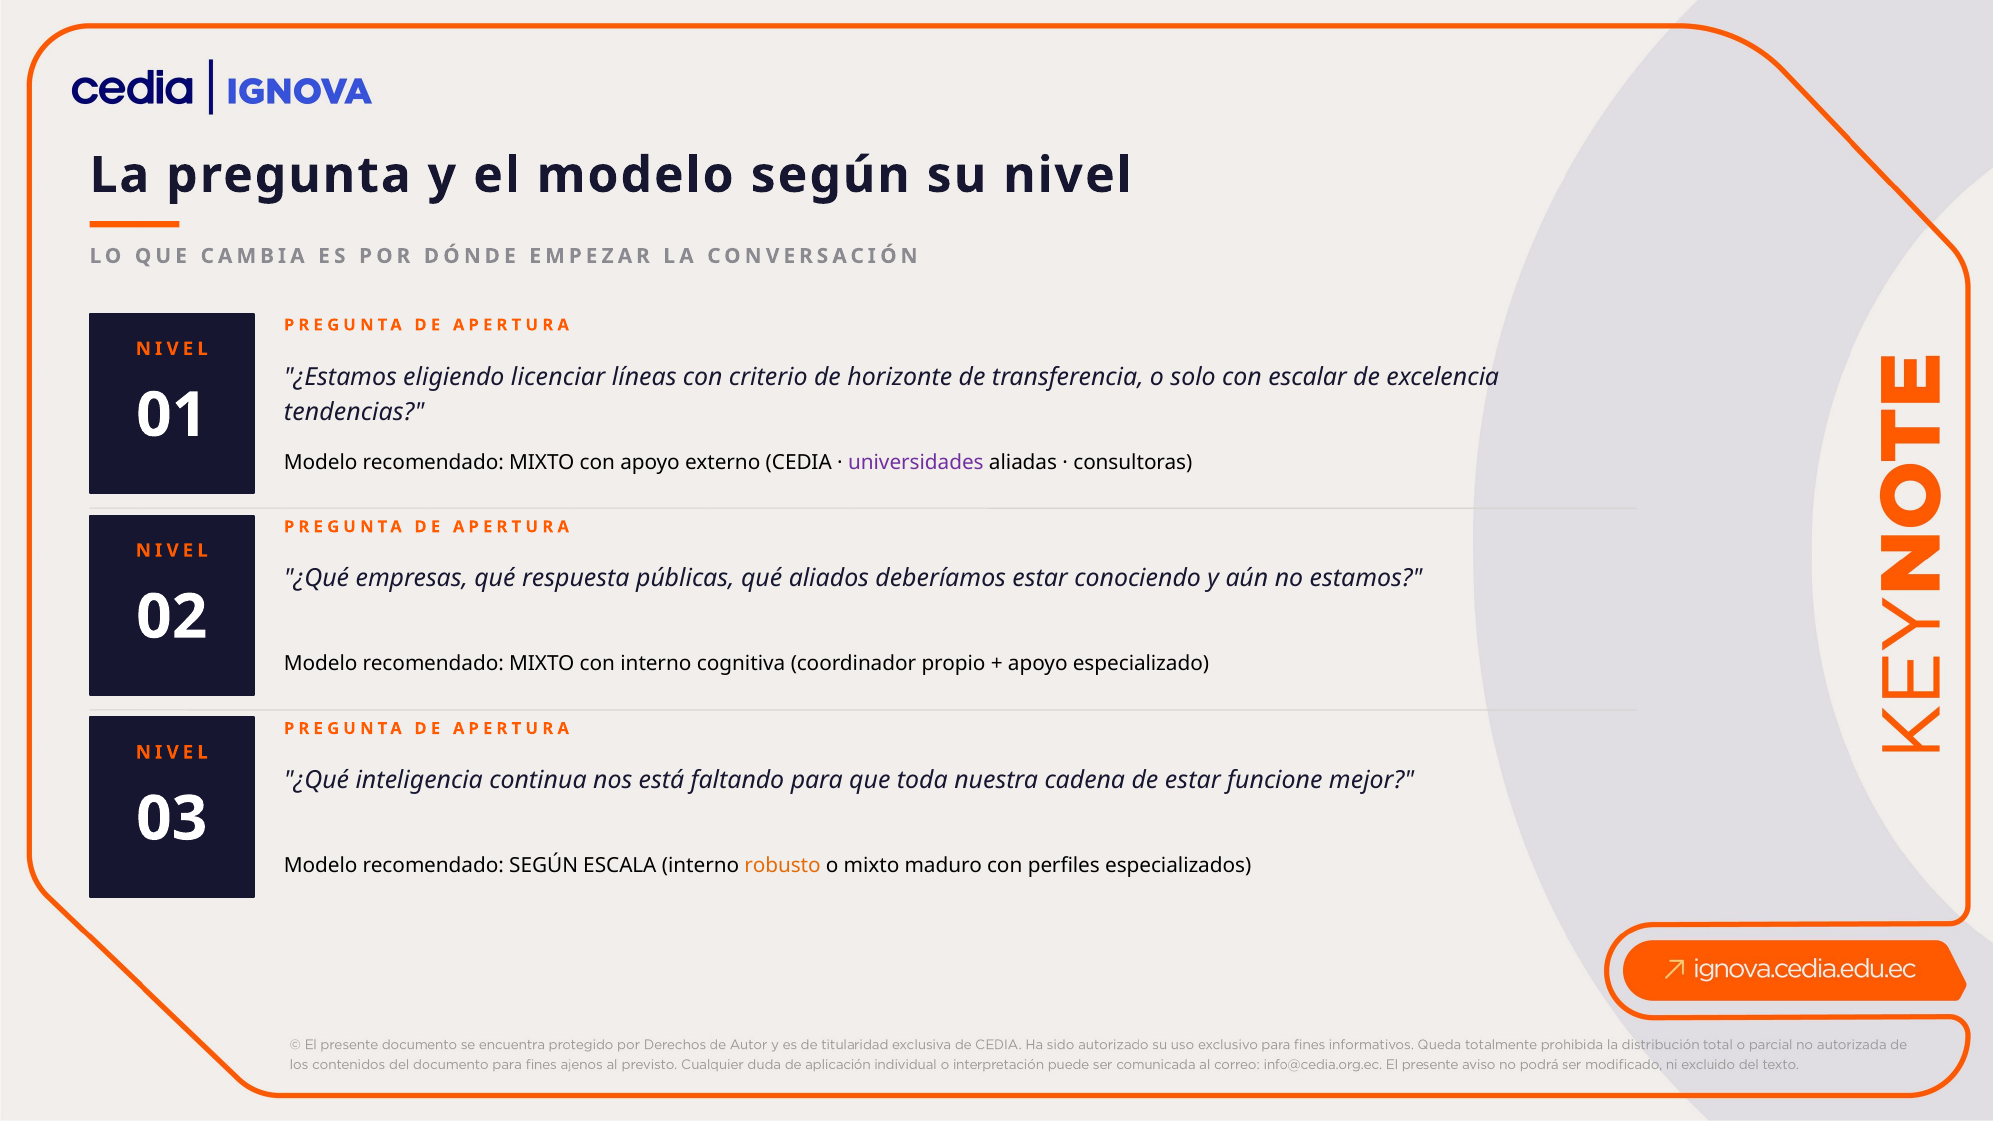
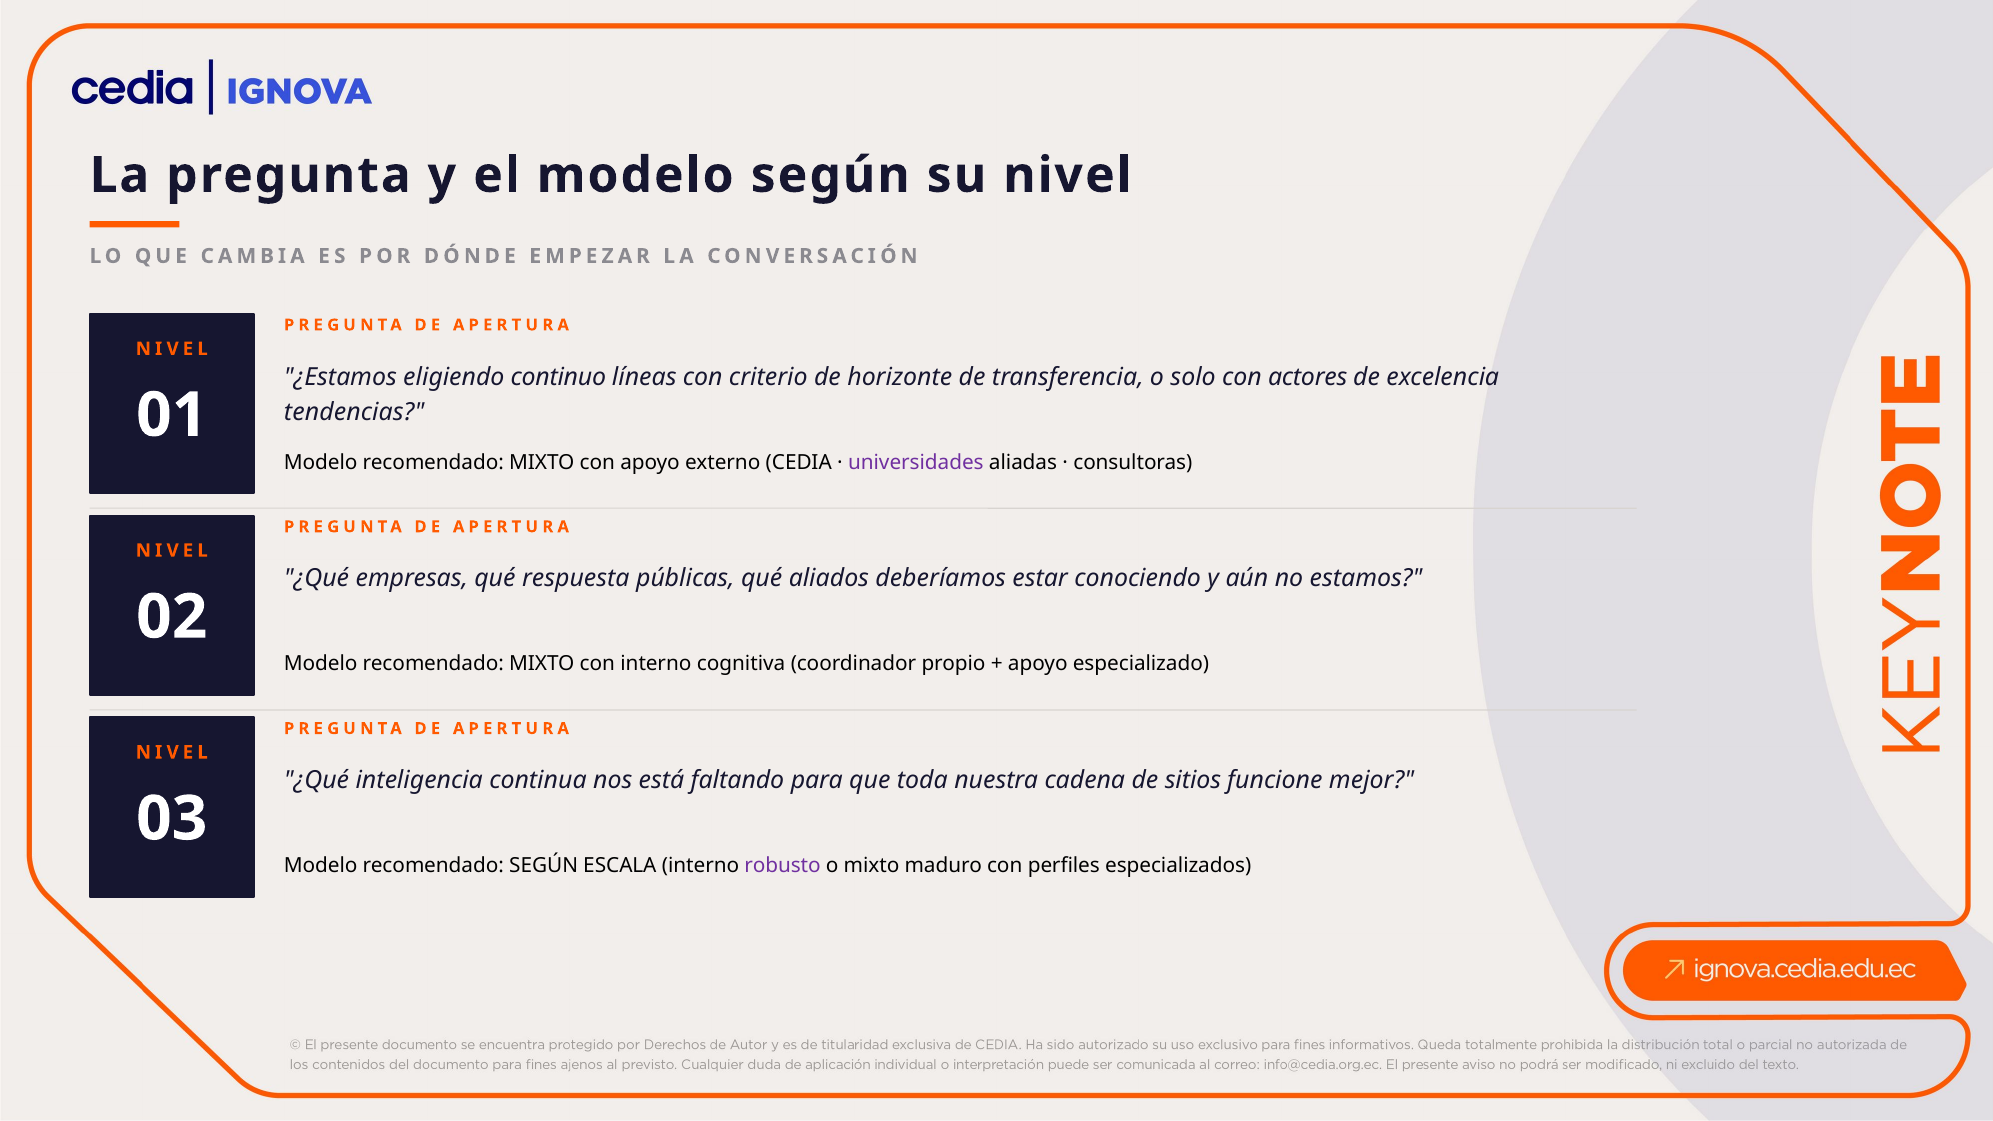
licenciar: licenciar -> continuo (558, 377)
escalar: escalar -> actores (1308, 377)
de estar: estar -> sitios (1193, 780)
robusto colour: orange -> purple (782, 866)
